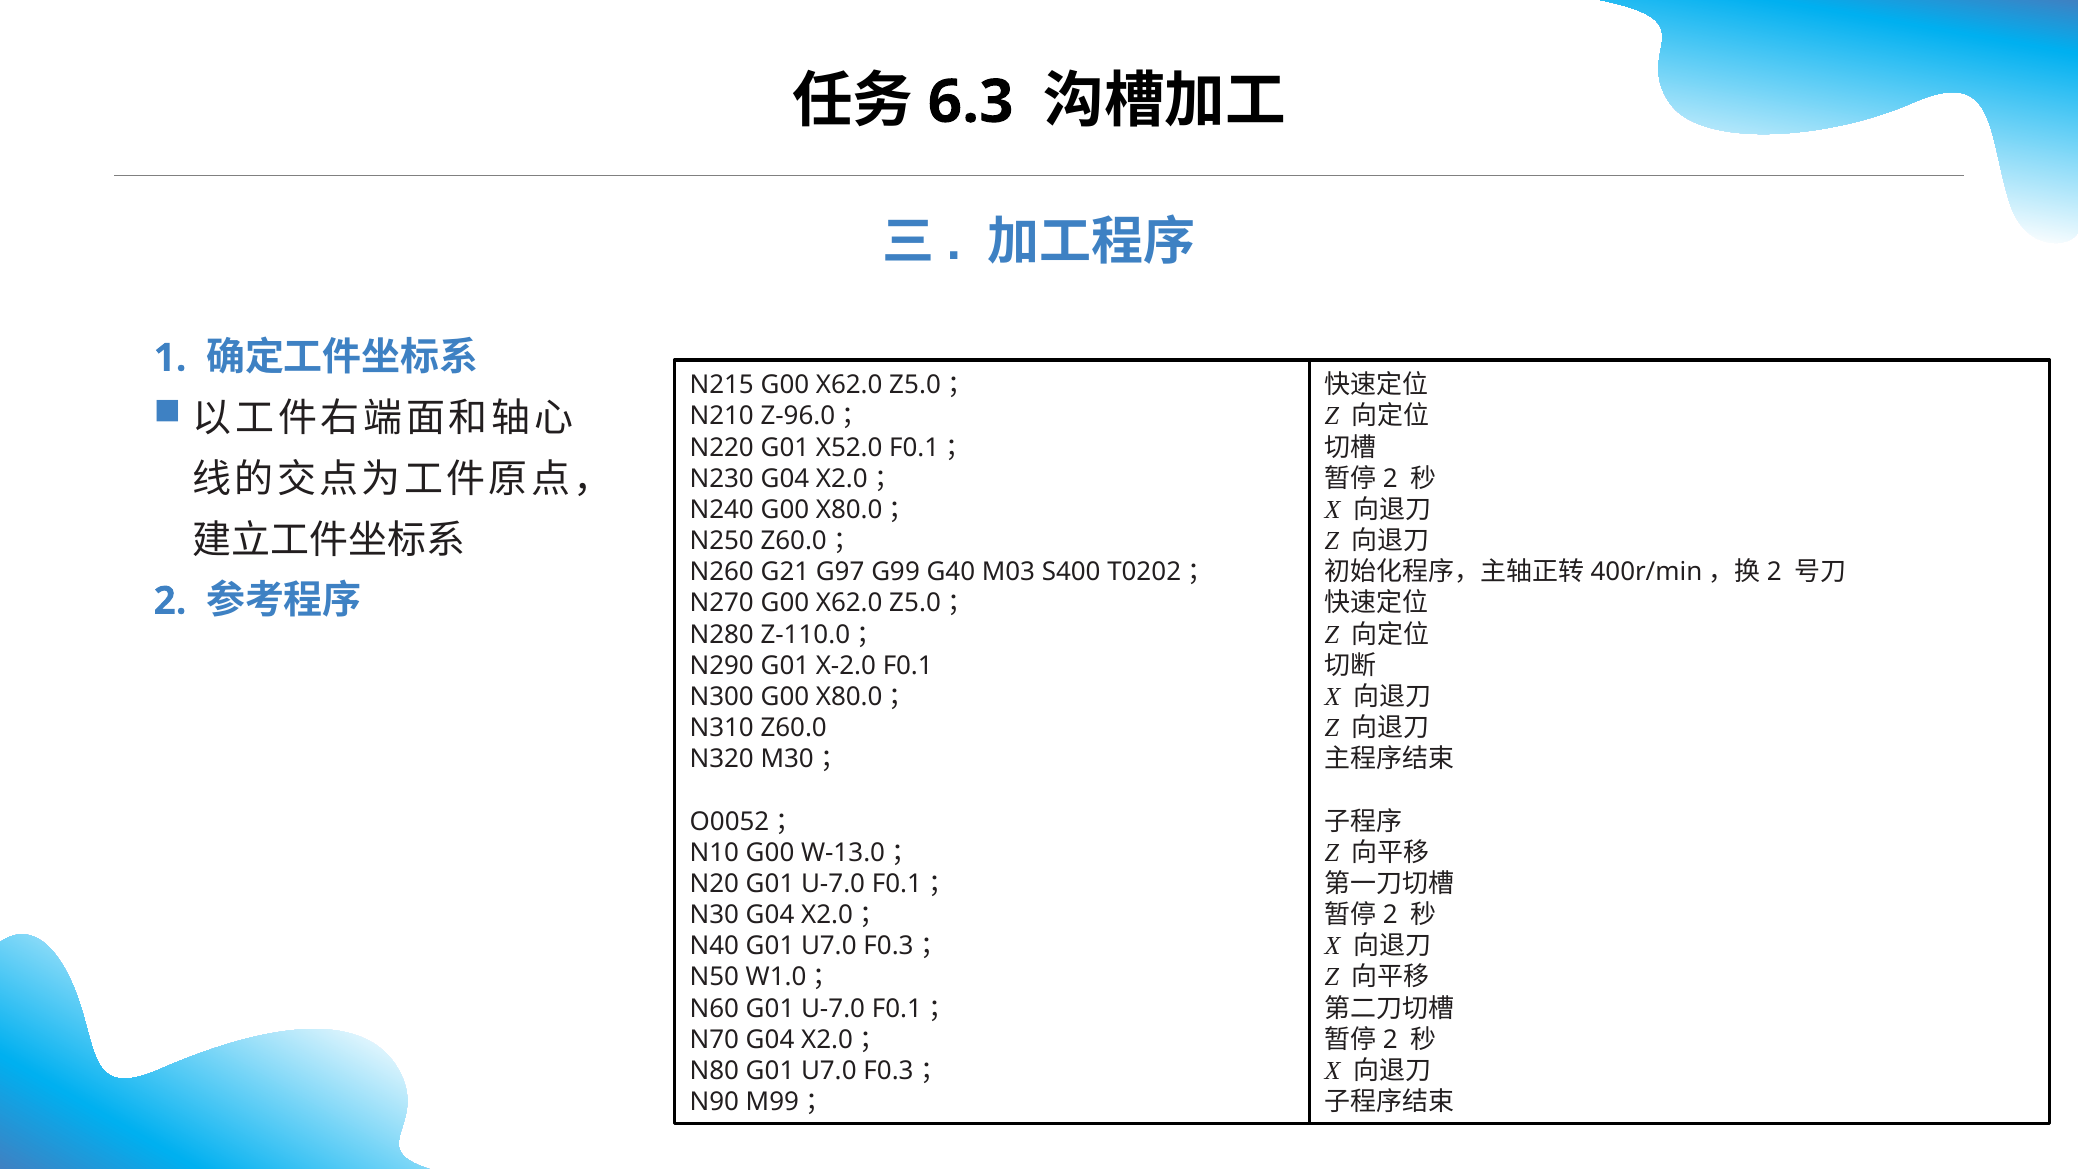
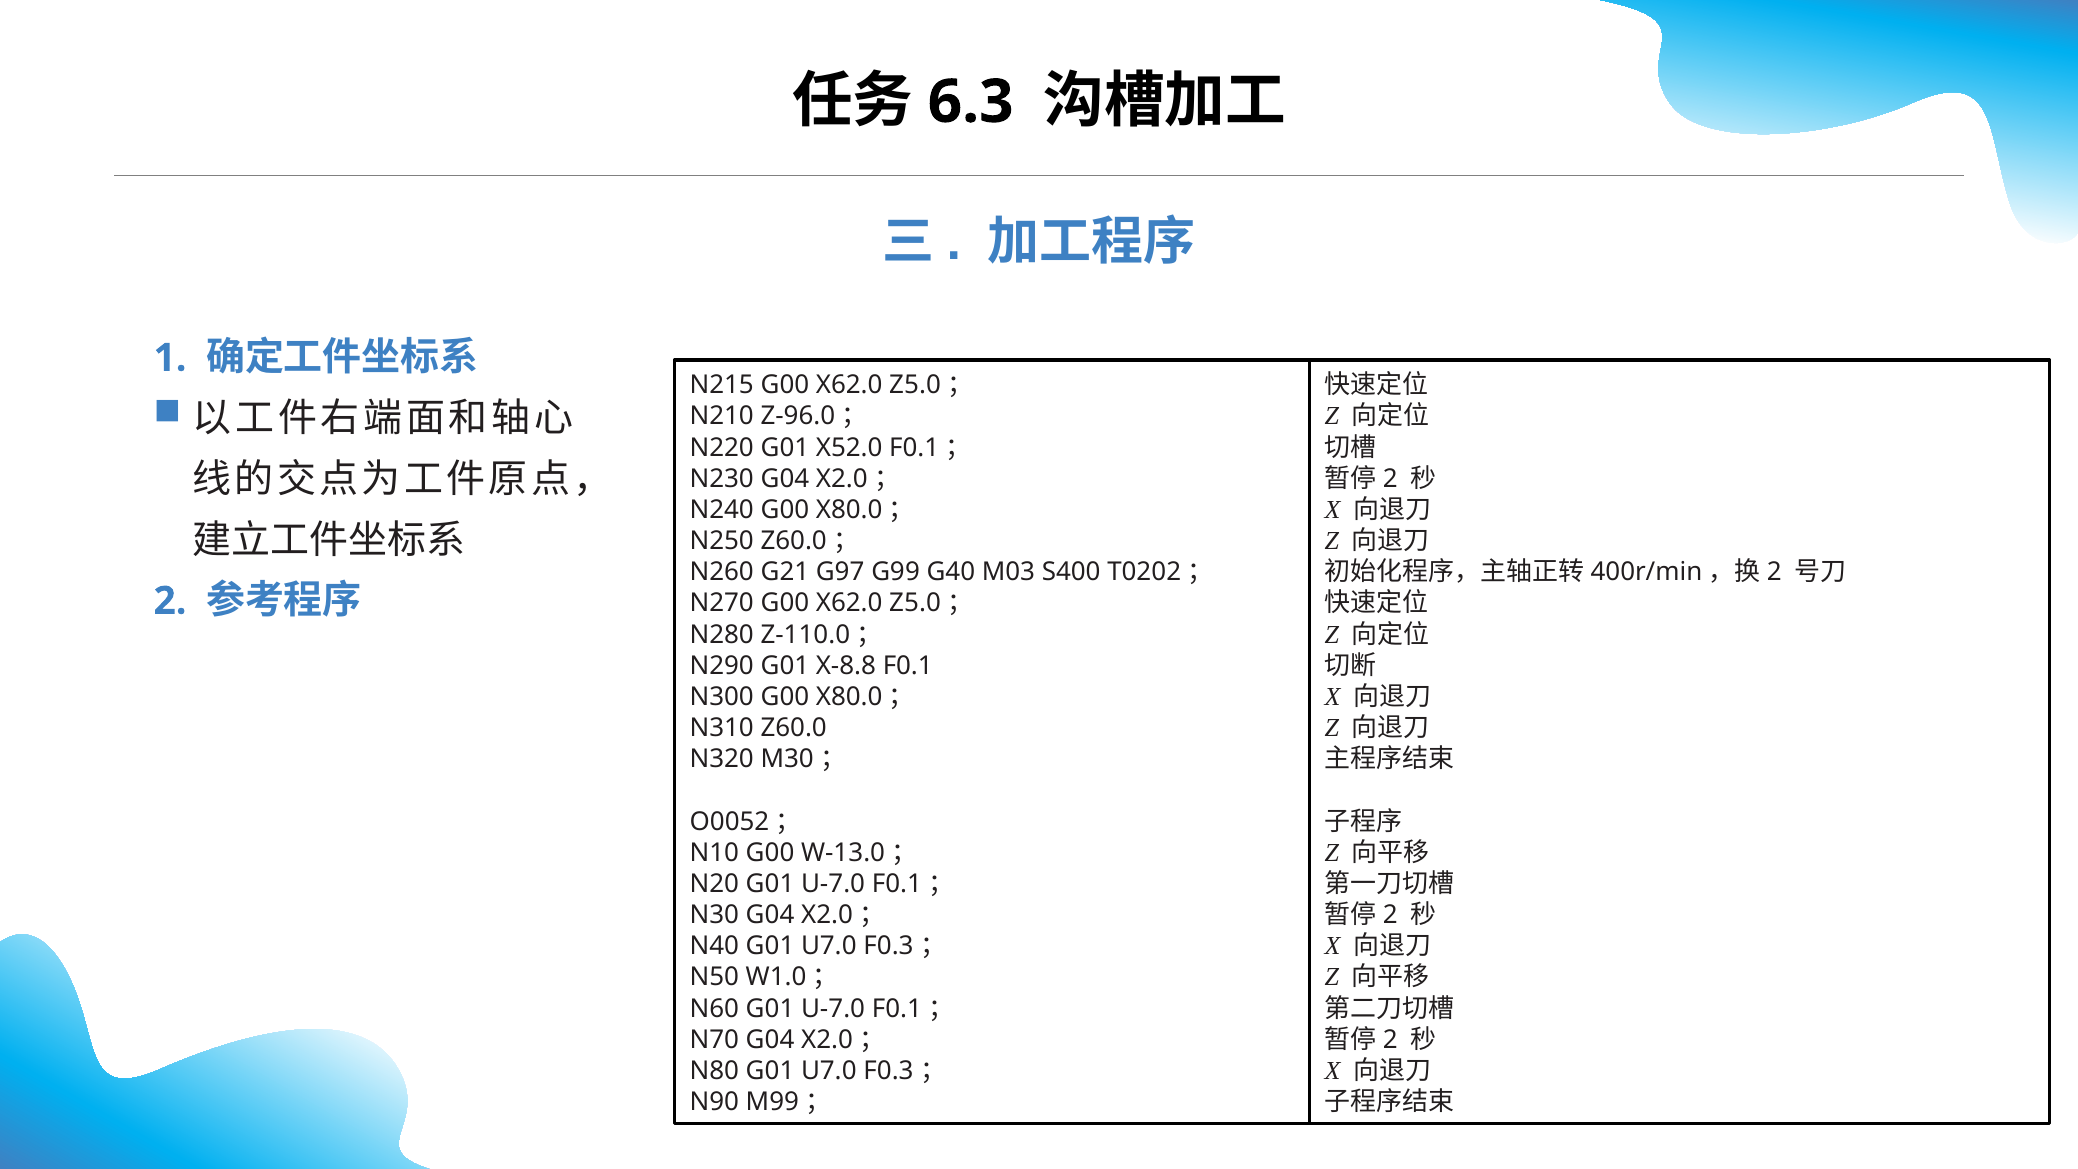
X-2.0: X-2.0 -> X-8.8 (846, 666)
